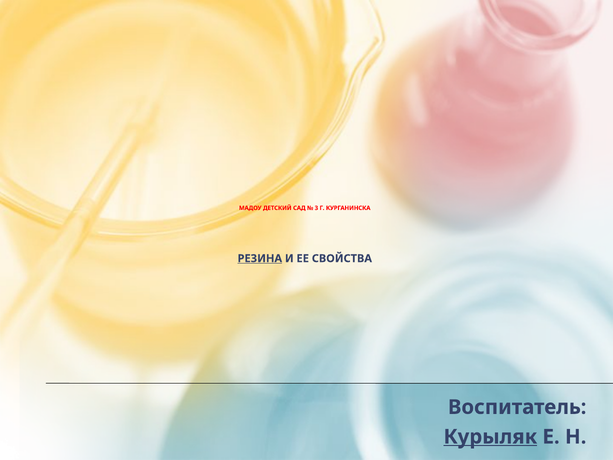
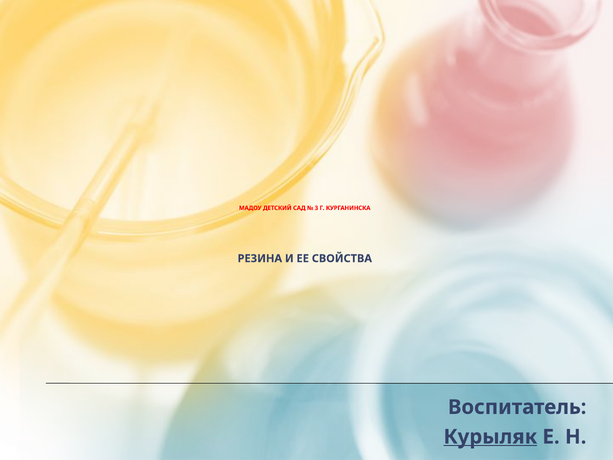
РЕЗИНА underline: present -> none (260, 258)
